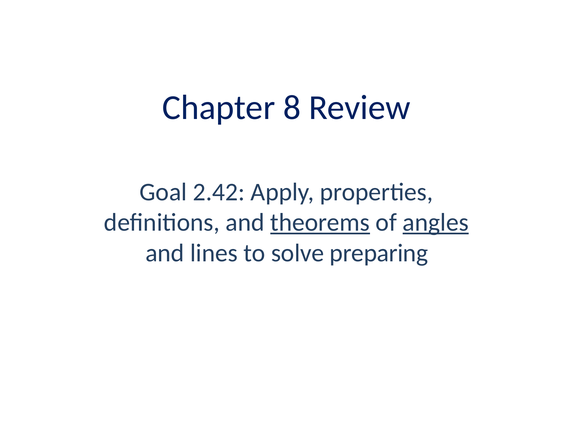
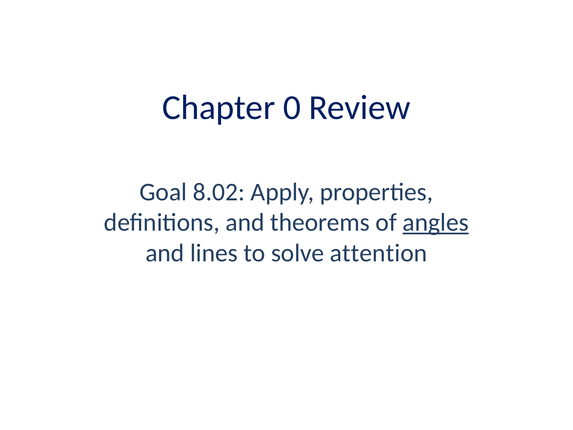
8: 8 -> 0 (292, 107)
2.42: 2.42 -> 8.02 (219, 192)
theorems underline: present -> none (320, 222)
preparing: preparing -> attention (379, 253)
